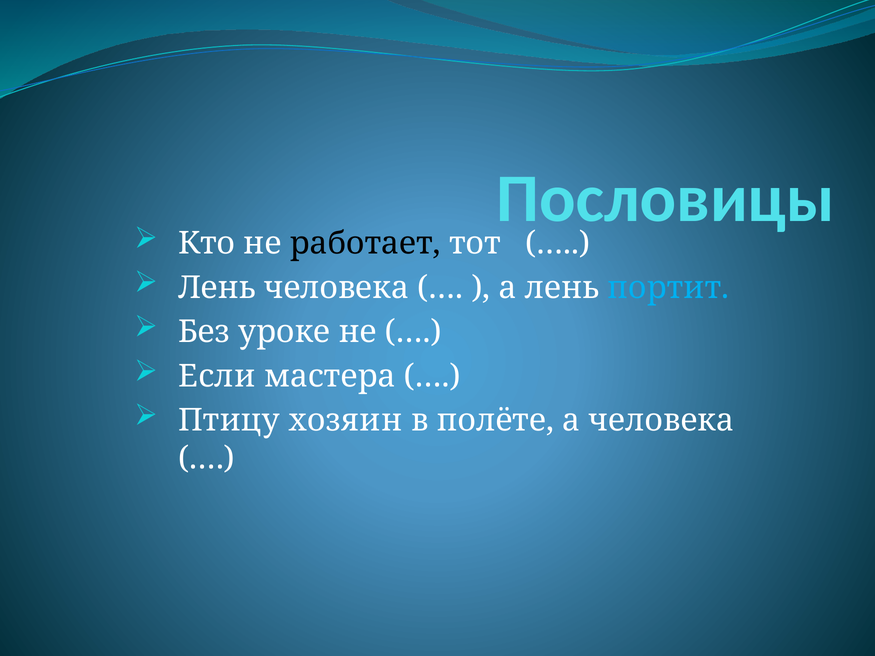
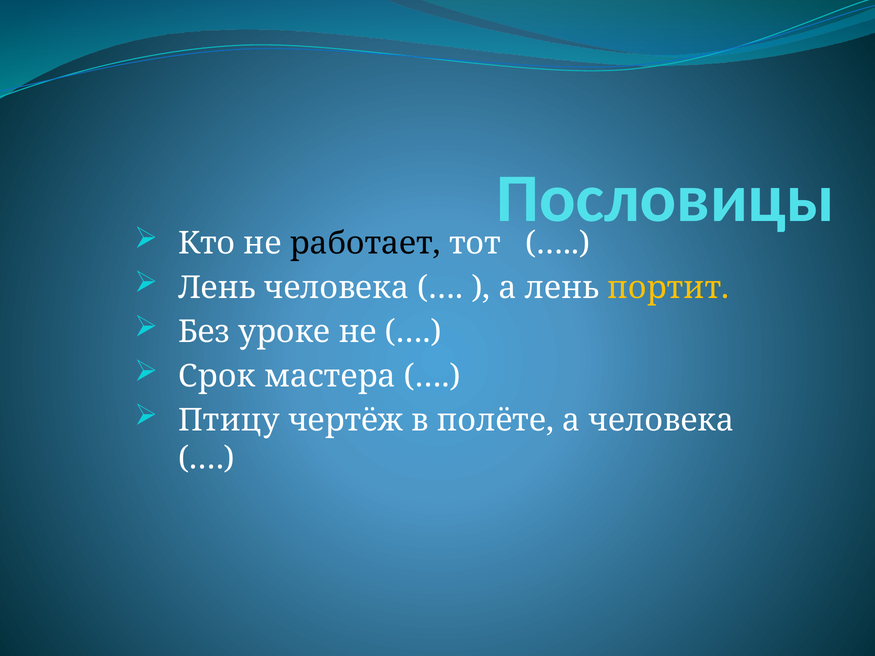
портит colour: light blue -> yellow (668, 288)
Если: Если -> Срок (217, 376)
хозяин: хозяин -> чертёж (346, 421)
